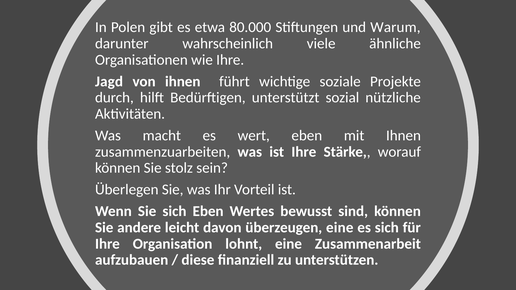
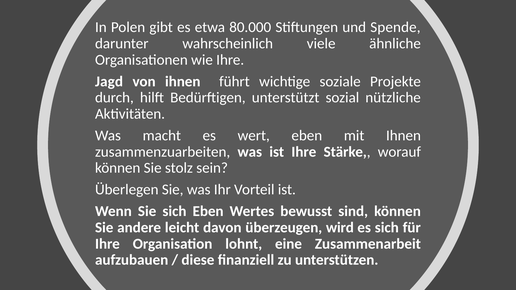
Warum: Warum -> Spende (395, 27)
überzeugen eine: eine -> wird (340, 228)
